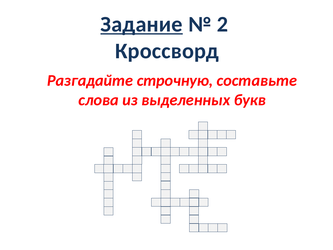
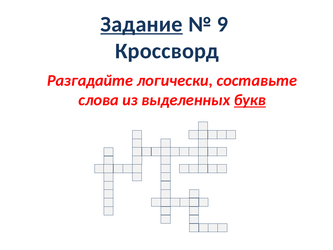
2: 2 -> 9 (223, 24)
строчную: строчную -> логически (175, 81)
букв underline: none -> present (250, 100)
